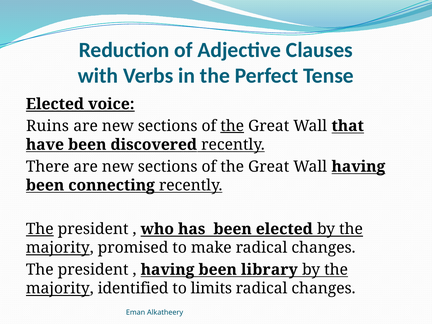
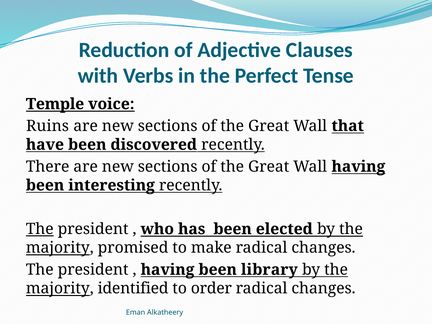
Elected: Elected -> Temple (55, 104)
the underline: present -> none (232, 126)
connecting: connecting -> interesting (112, 185)
limits: limits -> order (211, 288)
